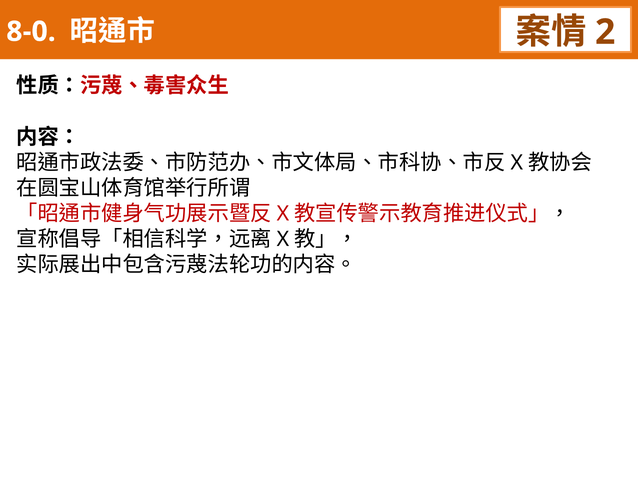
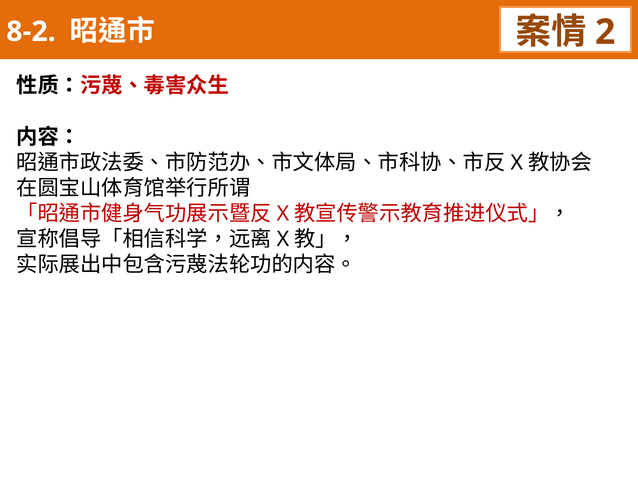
8-0: 8-0 -> 8-2 (31, 32)
